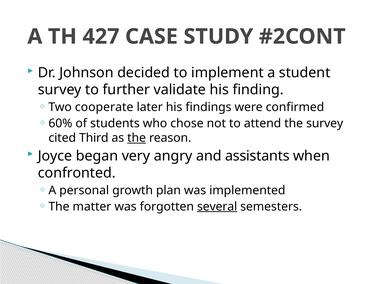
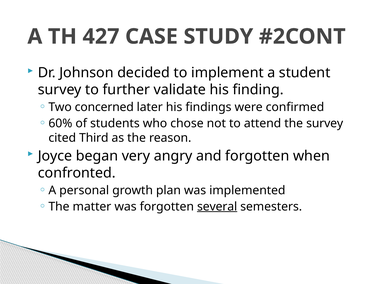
cooperate: cooperate -> concerned (104, 107)
the underline: present -> none (137, 138)
and assistants: assistants -> forgotten (257, 156)
